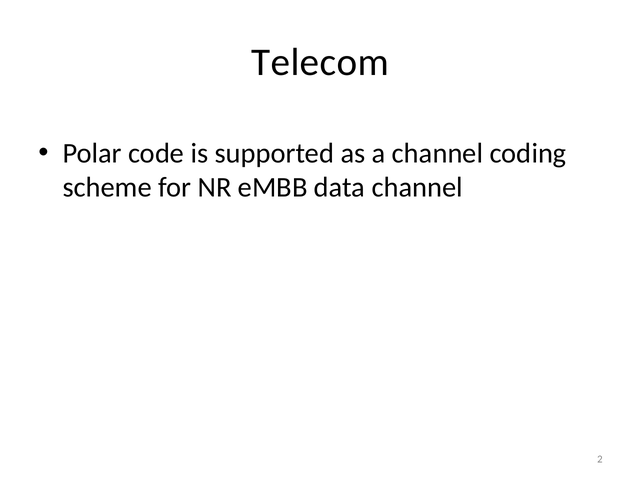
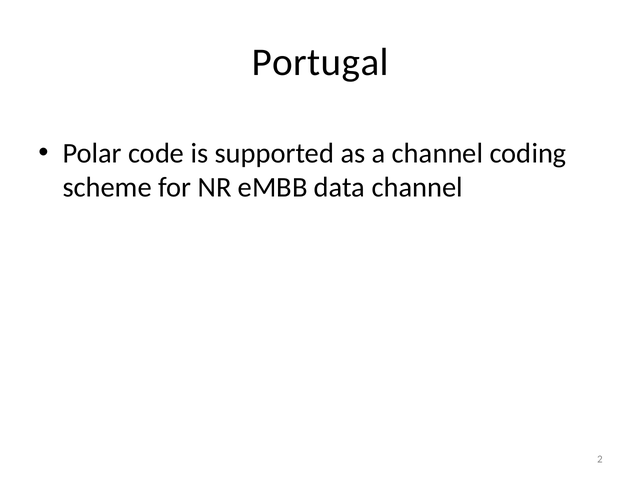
Telecom: Telecom -> Portugal (320, 62)
